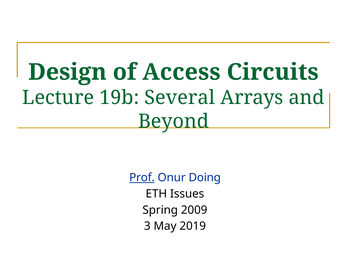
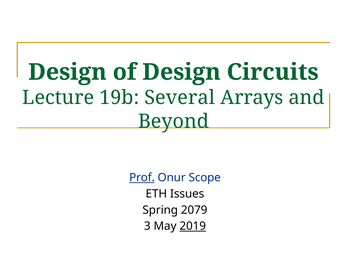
of Access: Access -> Design (182, 72)
Doing: Doing -> Scope (205, 178)
2009: 2009 -> 2079 (194, 210)
2019 underline: none -> present (193, 226)
